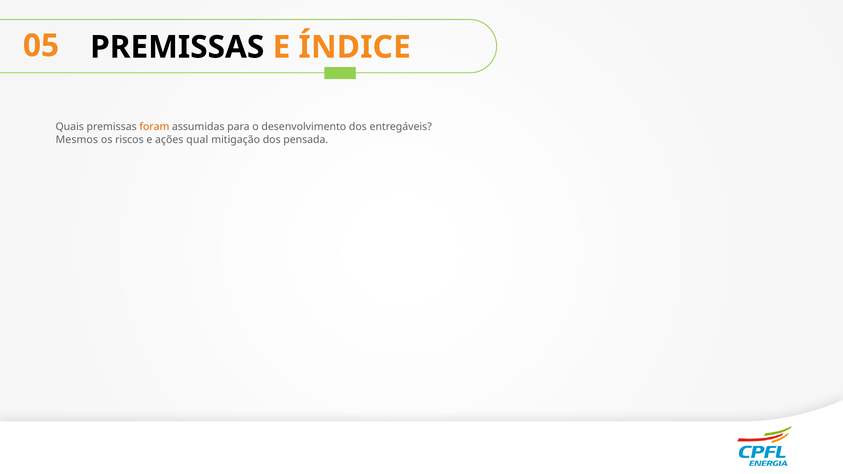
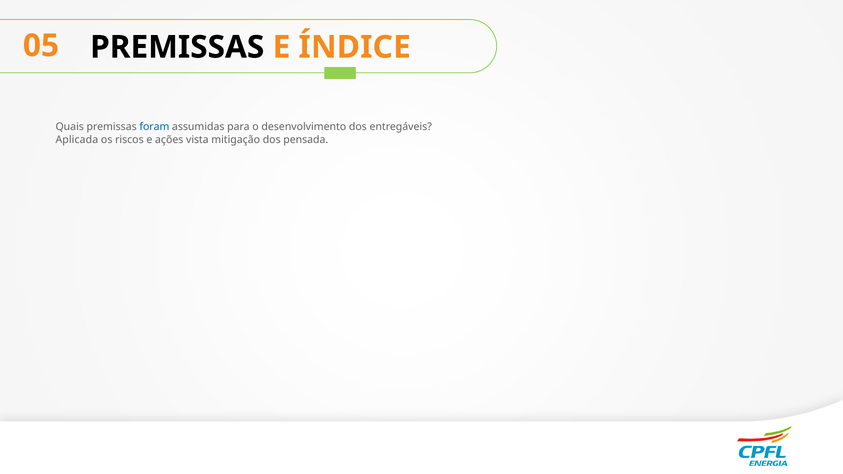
foram colour: orange -> blue (154, 127)
Mesmos: Mesmos -> Aplicada (77, 140)
qual: qual -> vista (197, 140)
